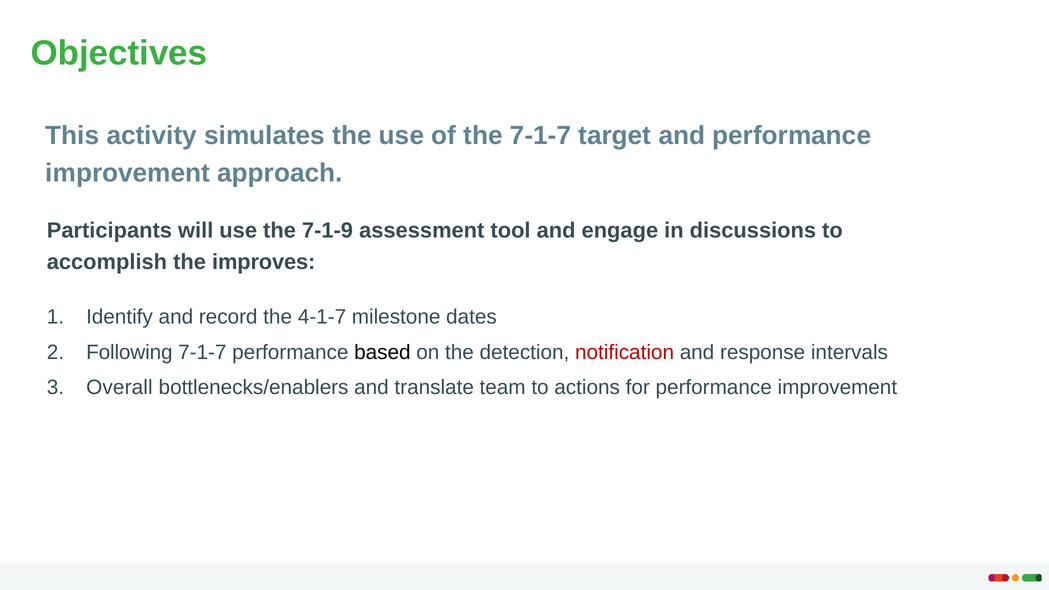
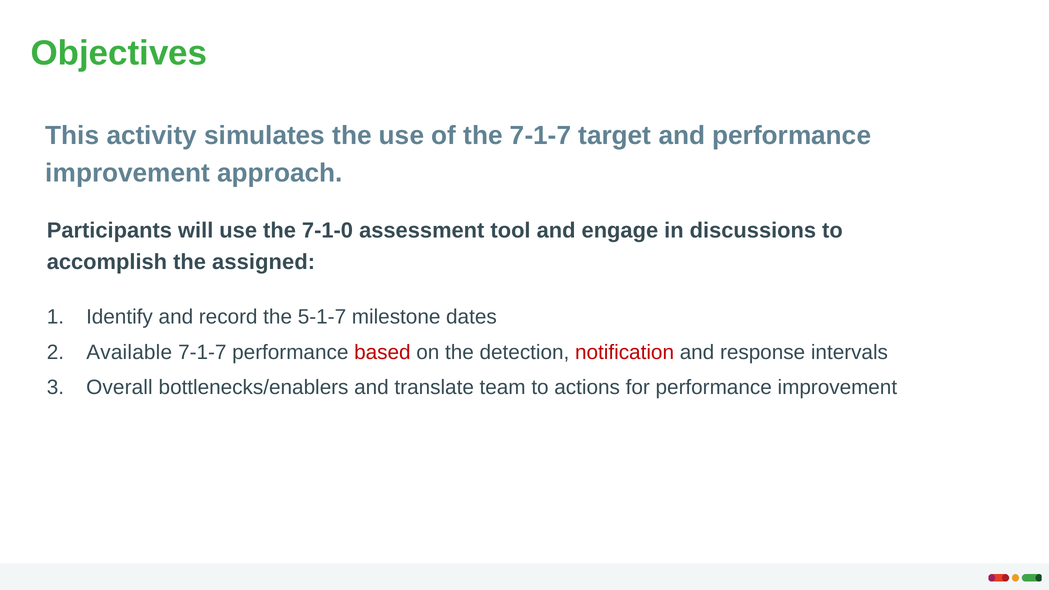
7-1-9: 7-1-9 -> 7-1-0 (328, 231)
improves: improves -> assigned (264, 262)
4-1-7: 4-1-7 -> 5-1-7 (322, 317)
Following: Following -> Available (129, 352)
based colour: black -> red (382, 352)
